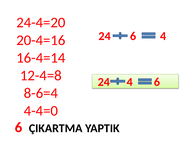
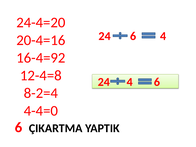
16-4=14: 16-4=14 -> 16-4=92 (41, 58)
8-6=4: 8-6=4 -> 8-2=4 (41, 93)
